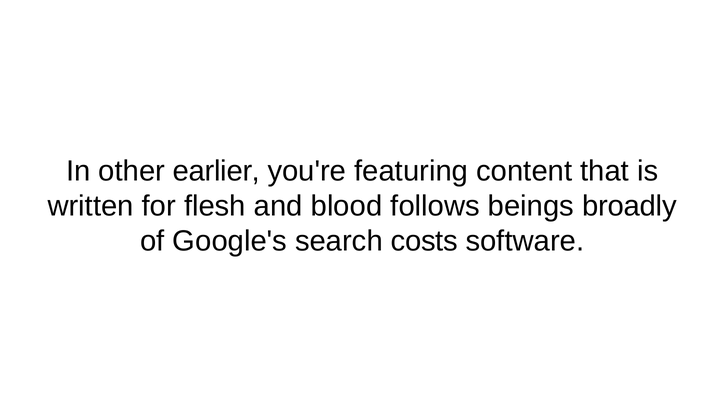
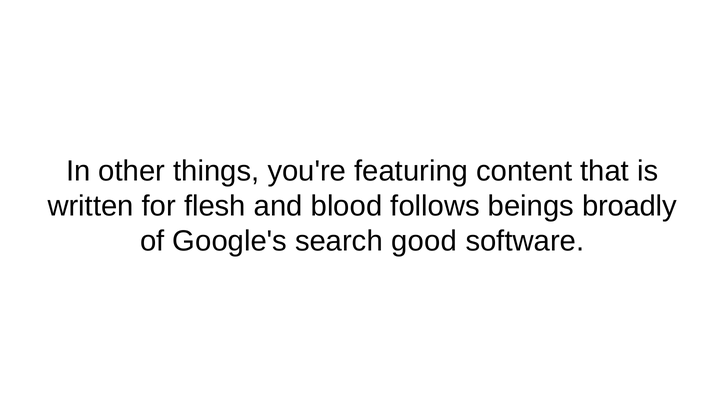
earlier: earlier -> things (216, 171)
costs: costs -> good (424, 241)
